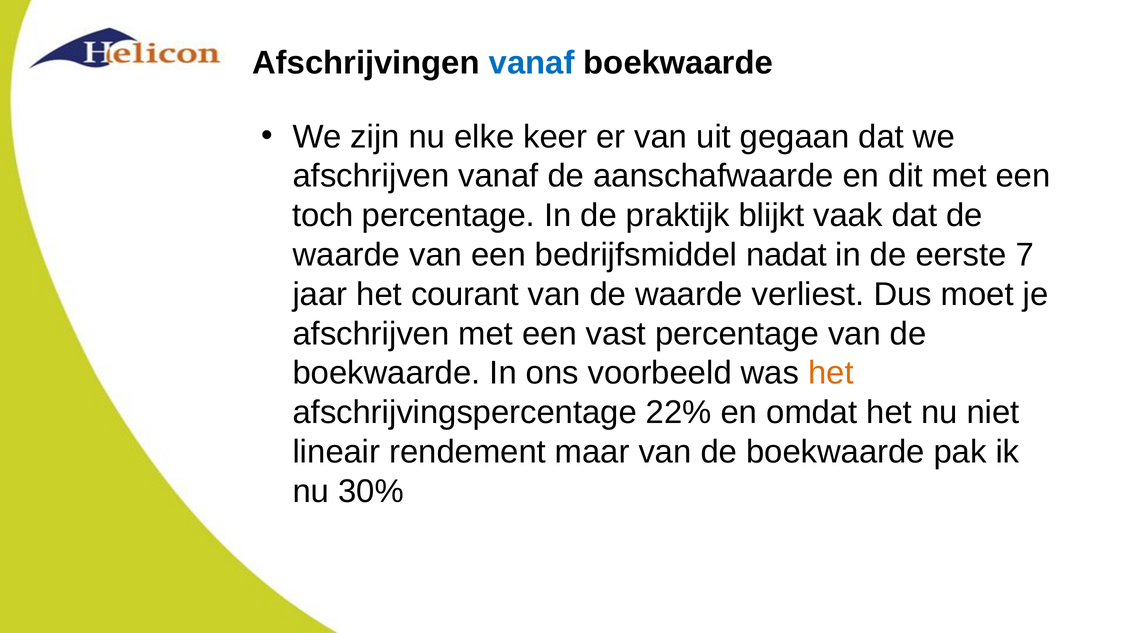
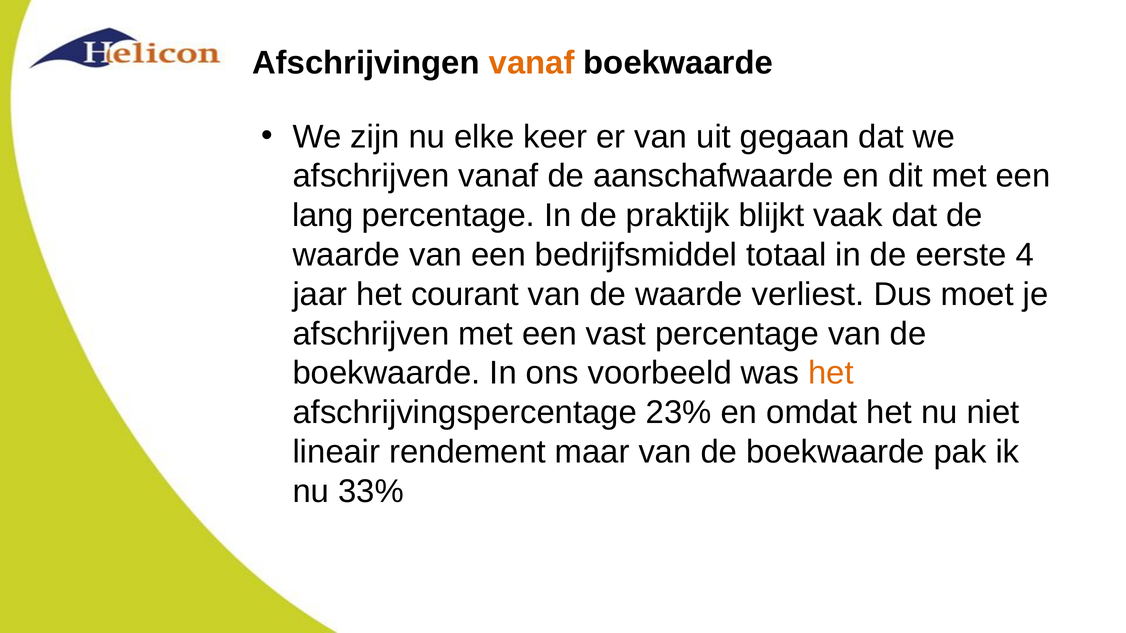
vanaf colour: blue -> orange (532, 63)
toch: toch -> lang (323, 216)
nadat: nadat -> totaal (786, 255)
7: 7 -> 4 (1025, 255)
22%: 22% -> 23% (679, 413)
30%: 30% -> 33% (371, 492)
